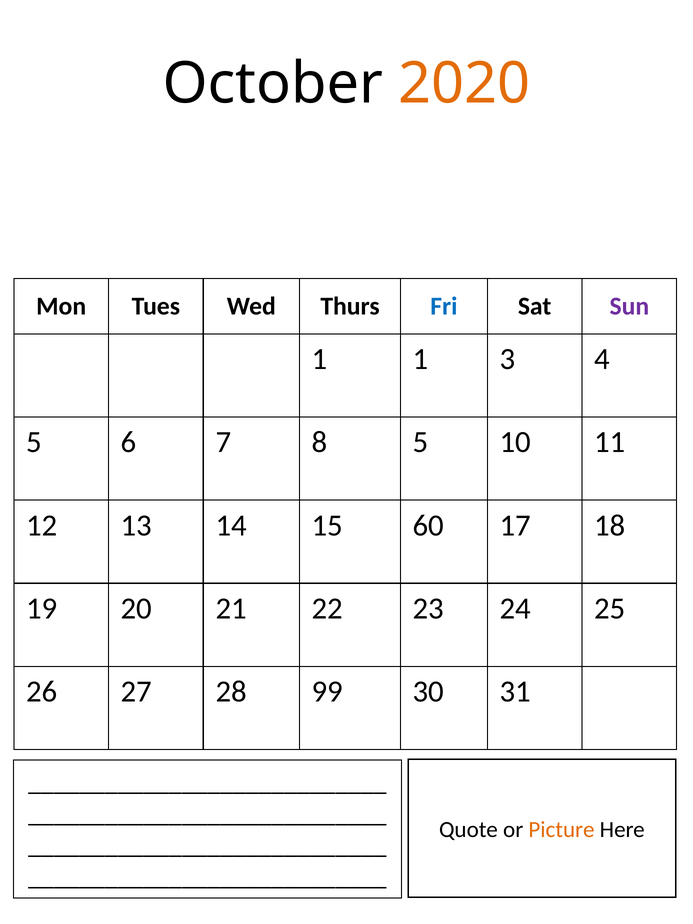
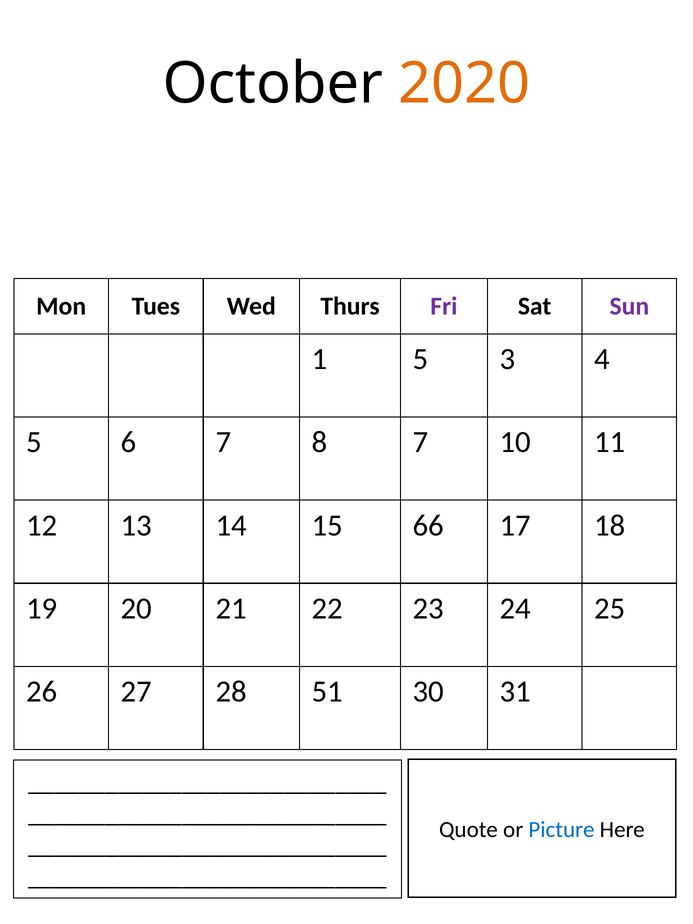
Fri colour: blue -> purple (444, 306)
1 1: 1 -> 5 (421, 359)
8 5: 5 -> 7 (421, 442)
60: 60 -> 66 (428, 525)
99: 99 -> 51 (327, 692)
Picture colour: orange -> blue (562, 830)
